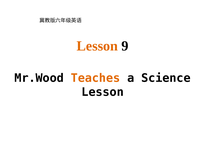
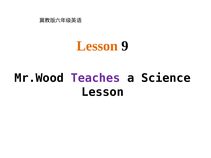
Teaches colour: orange -> purple (95, 78)
